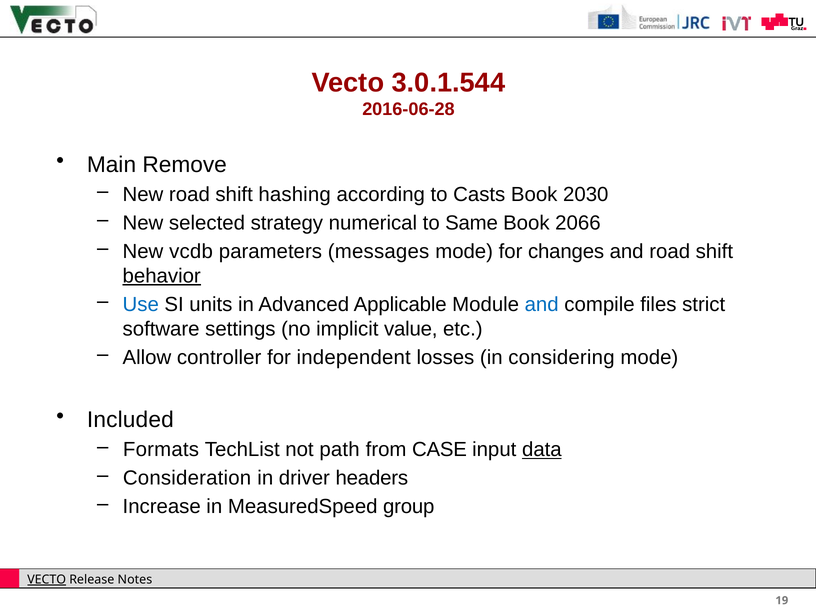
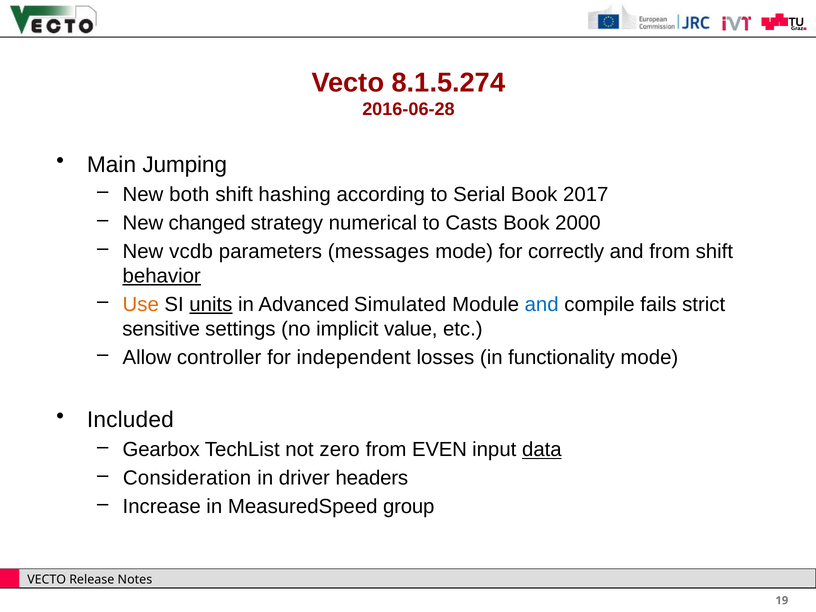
3.0.1.544: 3.0.1.544 -> 8.1.5.274 (448, 83)
Remove: Remove -> Jumping (185, 165)
New road: road -> both (189, 194)
Casts: Casts -> Serial (479, 194)
2030: 2030 -> 2017 (586, 194)
selected: selected -> changed (207, 223)
Same: Same -> Casts (471, 223)
2066: 2066 -> 2000 (578, 223)
changes: changes -> correctly (566, 251)
and road: road -> from (670, 251)
Use colour: blue -> orange (141, 305)
units underline: none -> present (211, 305)
Applicable: Applicable -> Simulated (400, 305)
files: files -> fails (658, 305)
software: software -> sensitive (161, 329)
considering: considering -> functionality (562, 358)
Formats: Formats -> Gearbox (161, 450)
path: path -> zero (340, 450)
CASE: CASE -> EVEN (439, 450)
VECTO underline: present -> none (47, 580)
